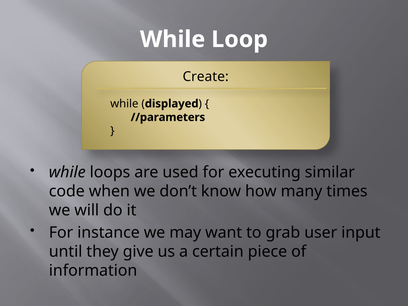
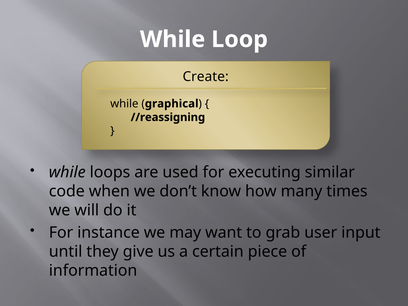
displayed: displayed -> graphical (172, 104)
//parameters: //parameters -> //reassigning (168, 117)
